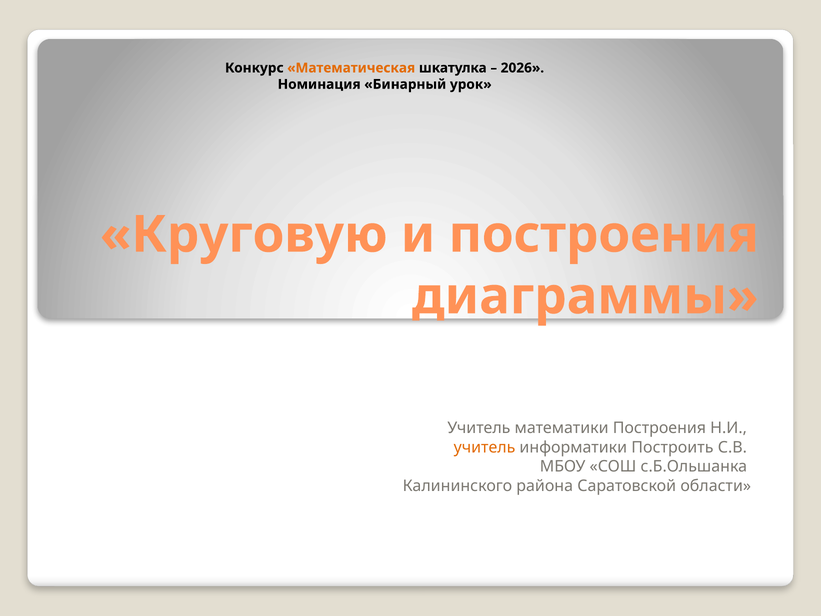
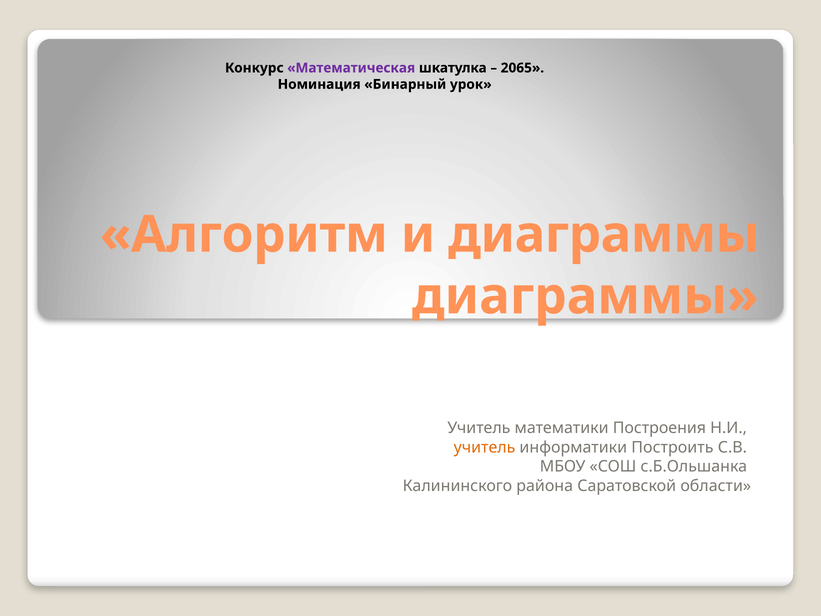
Математическая colour: orange -> purple (351, 68)
2026: 2026 -> 2065 (522, 68)
Круговую: Круговую -> Алгоритм (244, 235)
и построения: построения -> диаграммы (604, 235)
